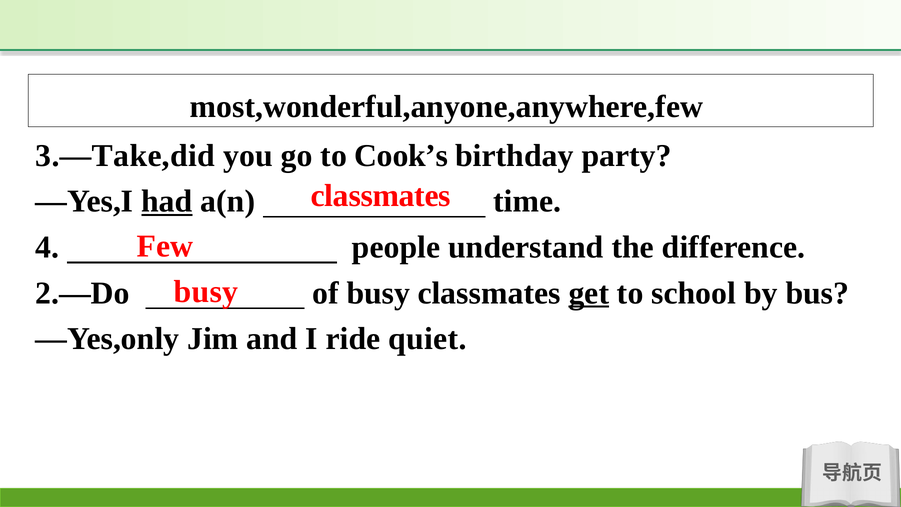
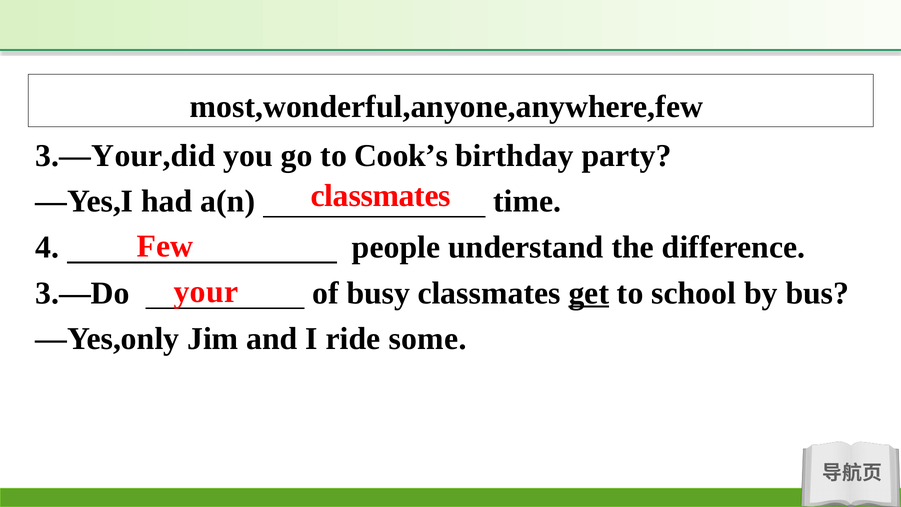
3.—Take,did: 3.—Take,did -> 3.—Your,did (125, 156)
had underline: present -> none (167, 201)
busy: busy -> your (206, 291)
2.—Do: 2.—Do -> 3.—Do (83, 293)
quiet: quiet -> some (428, 339)
